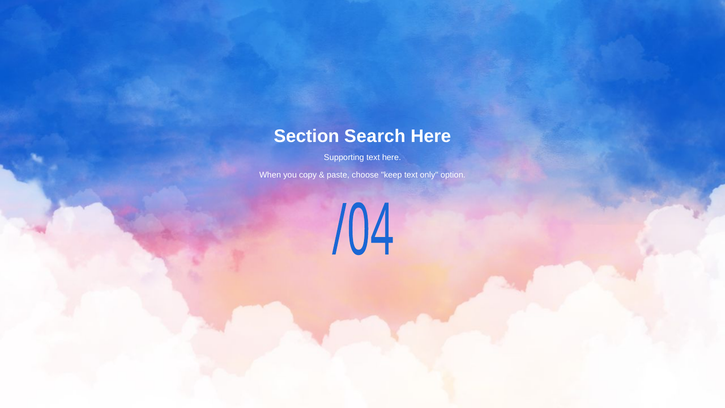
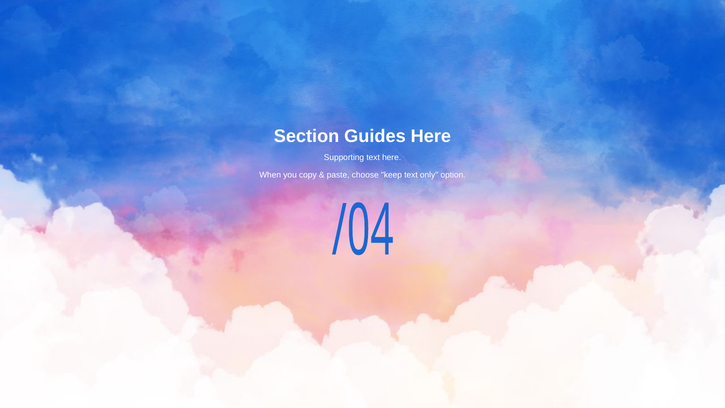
Search: Search -> Guides (375, 136)
